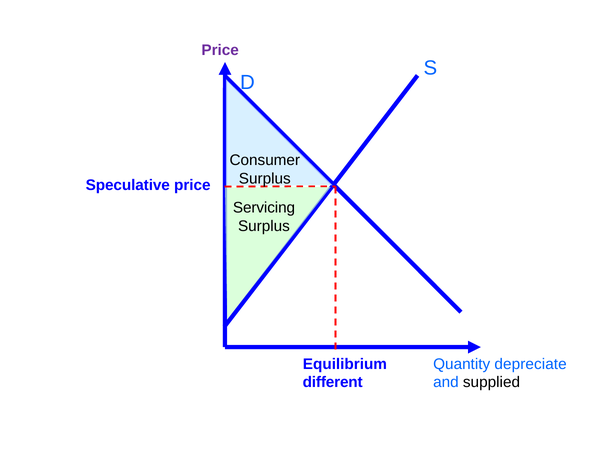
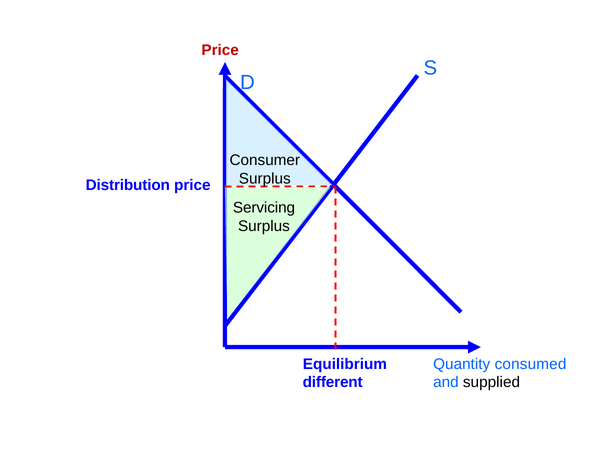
Price colour: purple -> red (220, 50)
Speculative: Speculative -> Distribution (128, 185)
depreciate: depreciate -> consumed (531, 364)
